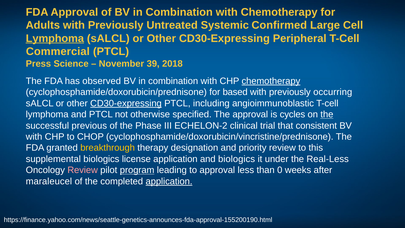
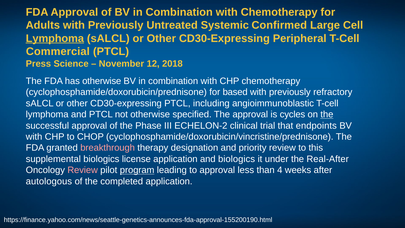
39: 39 -> 12 (153, 64)
has observed: observed -> otherwise (102, 81)
chemotherapy underline: present -> none (271, 81)
occurring: occurring -> refractory (333, 92)
CD30-expressing underline: present -> none (126, 103)
successful previous: previous -> approval (89, 126)
consistent: consistent -> endpoints (316, 126)
breakthrough colour: yellow -> pink (108, 148)
Real-Less: Real-Less -> Real-After (328, 159)
0: 0 -> 4 (280, 170)
maraleucel: maraleucel -> autologous (49, 181)
application underline: present -> none (169, 181)
